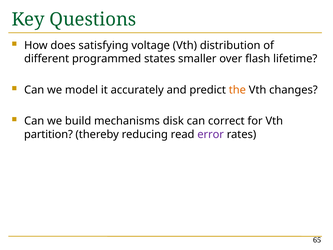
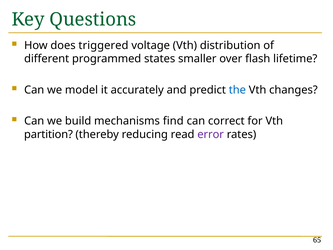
satisfying: satisfying -> triggered (103, 45)
the colour: orange -> blue (237, 90)
disk: disk -> find (173, 121)
